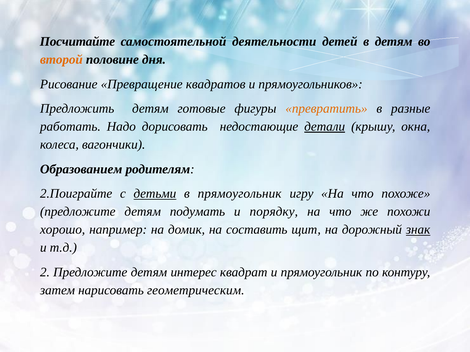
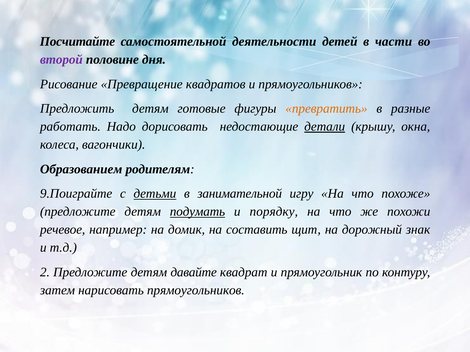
в детям: детям -> части (394, 42)
второй colour: orange -> purple (61, 60)
2.Поиграйте: 2.Поиграйте -> 9.Поиграйте (76, 194)
в прямоугольник: прямоугольник -> занимательной (240, 194)
подумать underline: none -> present (197, 212)
хорошо: хорошо -> речевое (63, 230)
знак underline: present -> none (418, 230)
интерес: интерес -> давайте (194, 273)
нарисовать геометрическим: геометрическим -> прямоугольников (196, 291)
